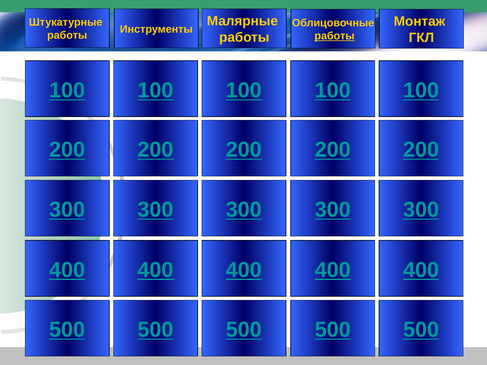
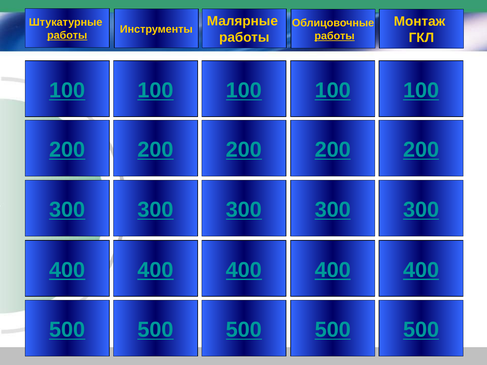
работы underline: none -> present (67, 35)
